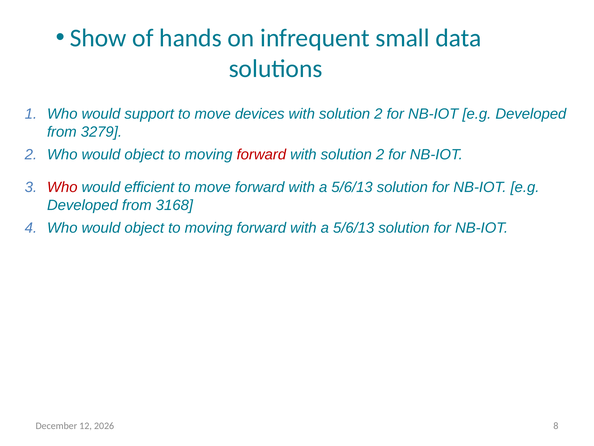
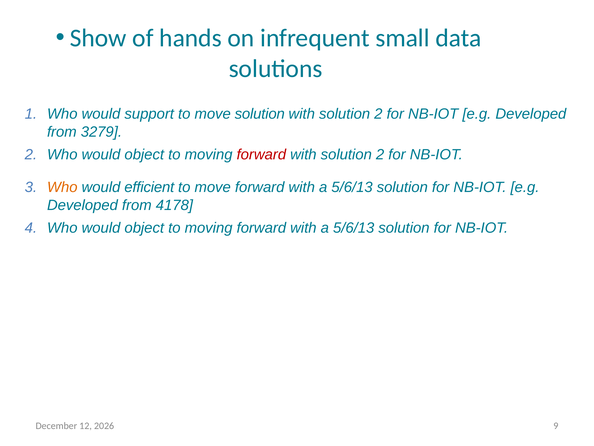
move devices: devices -> solution (260, 114)
Who colour: red -> orange (62, 187)
3168: 3168 -> 4178 (174, 205)
8: 8 -> 9 (556, 425)
